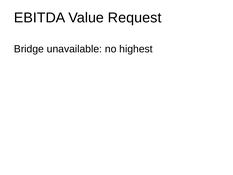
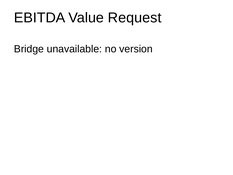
highest: highest -> version (136, 49)
